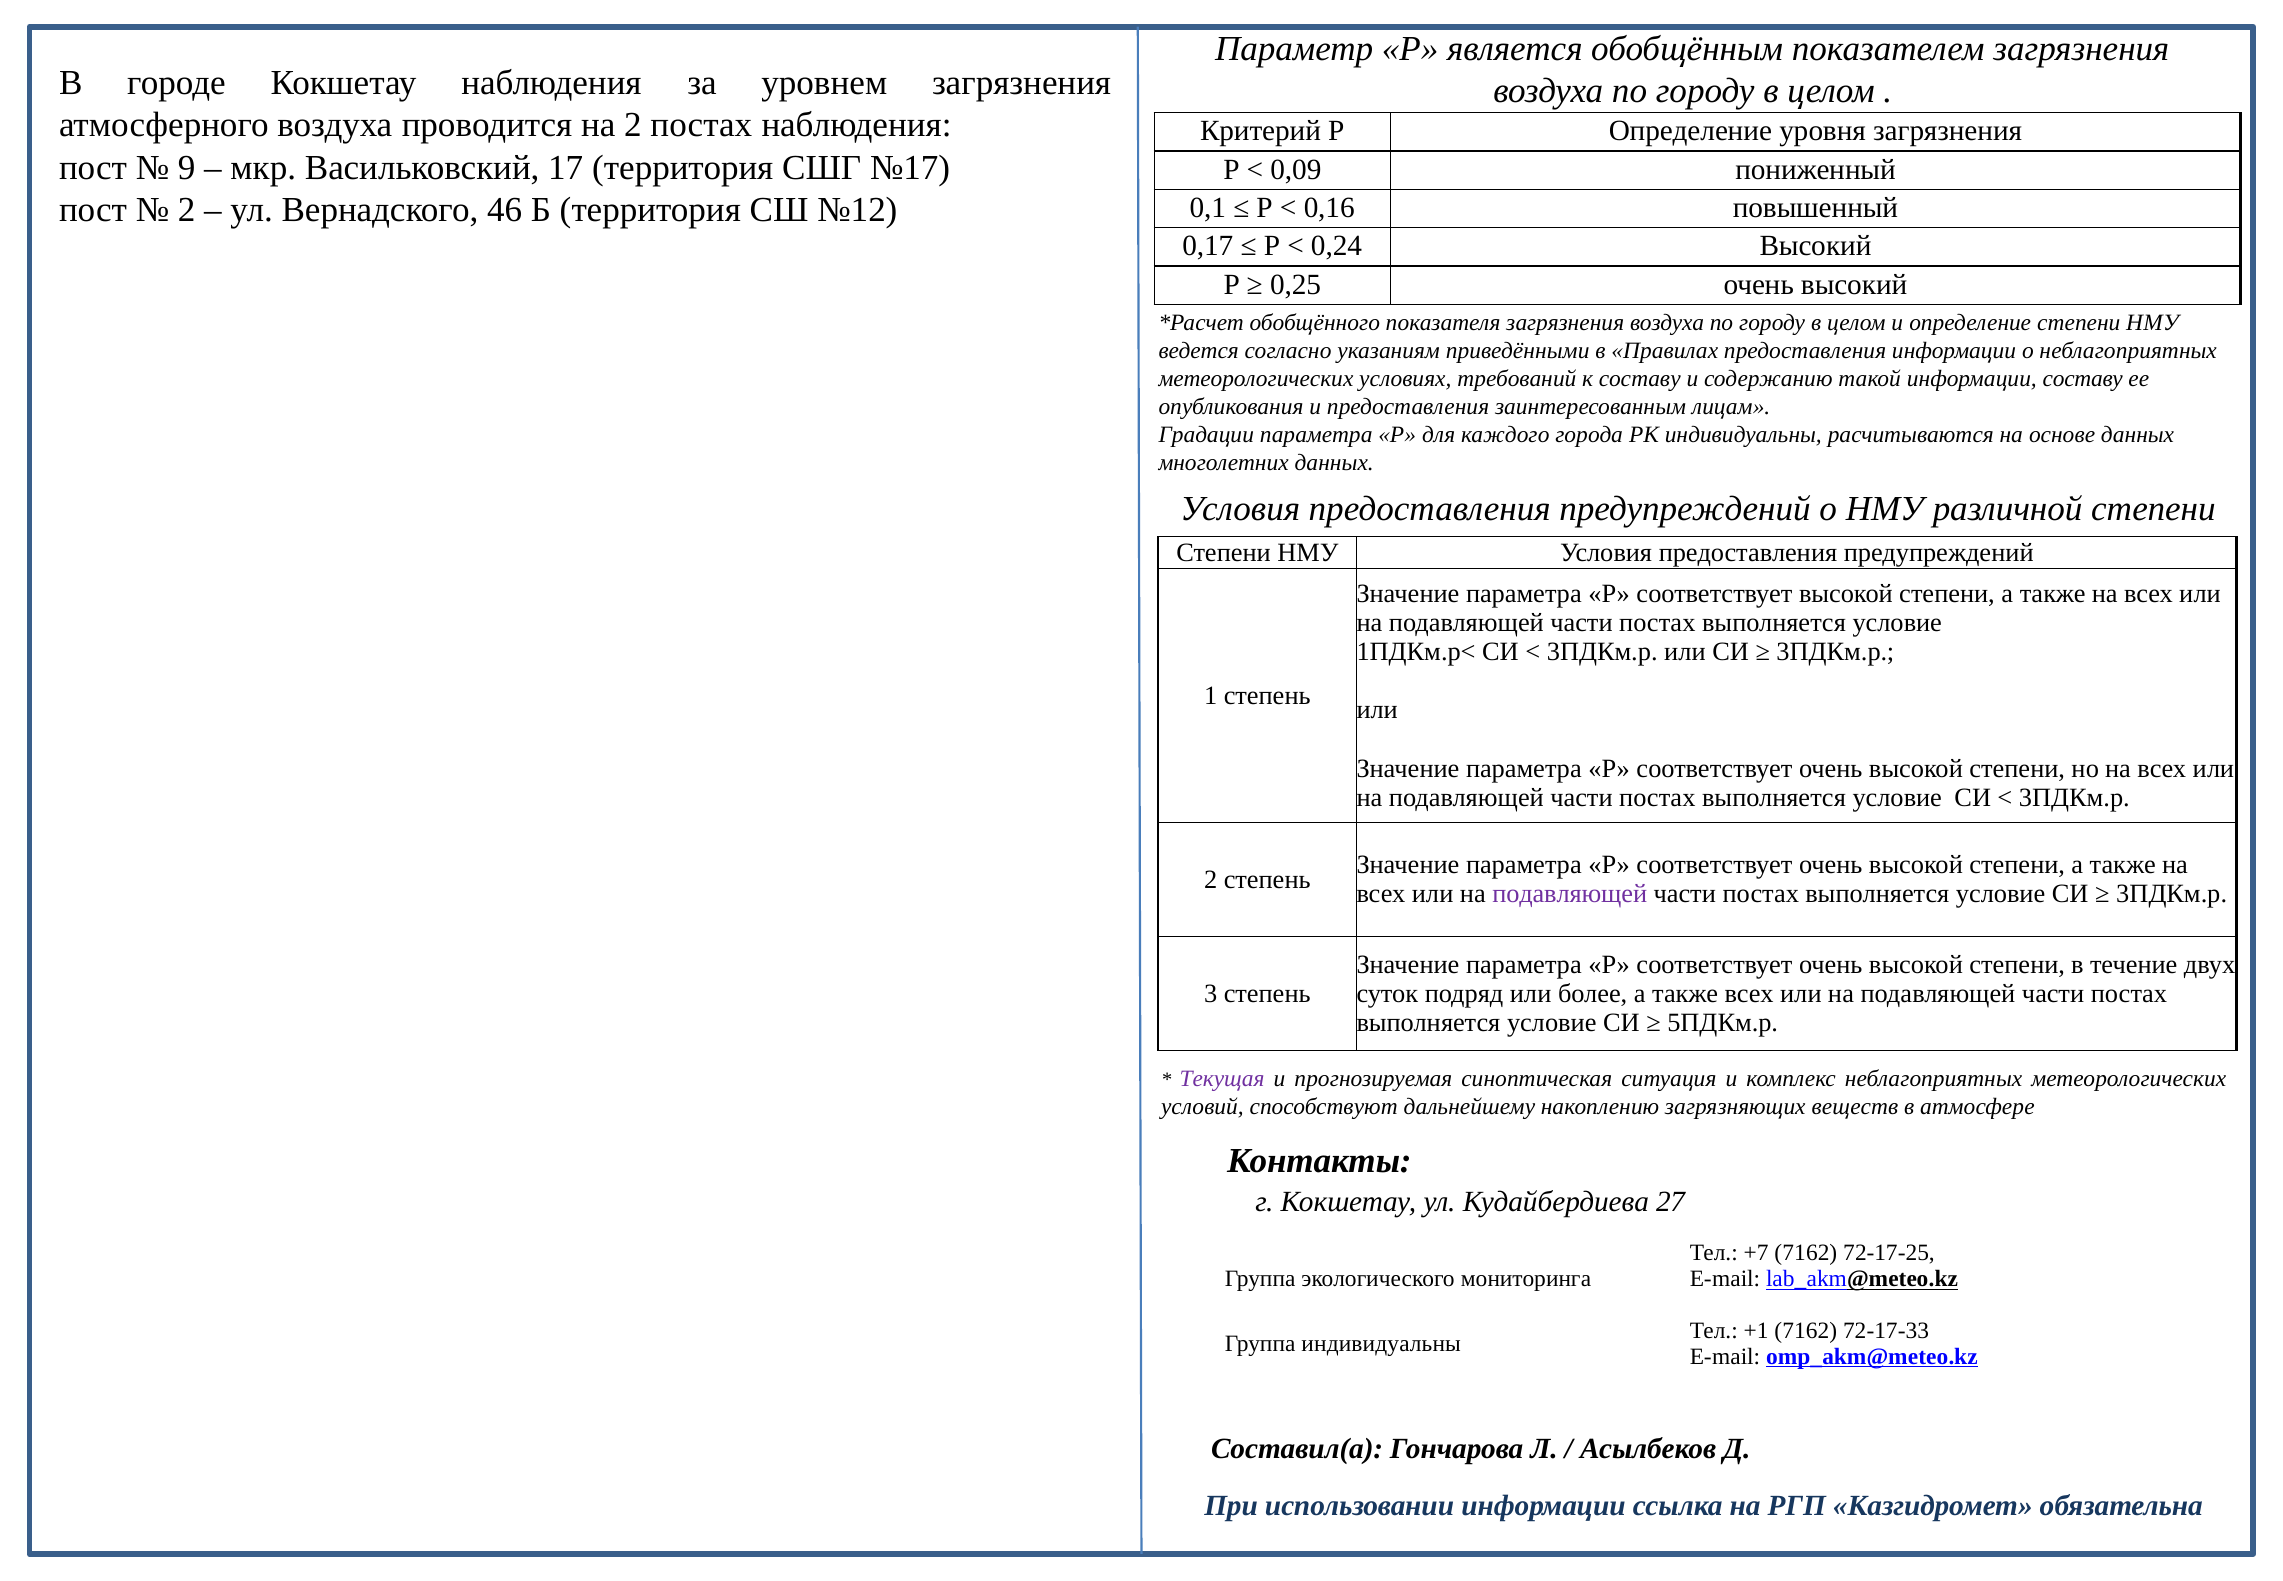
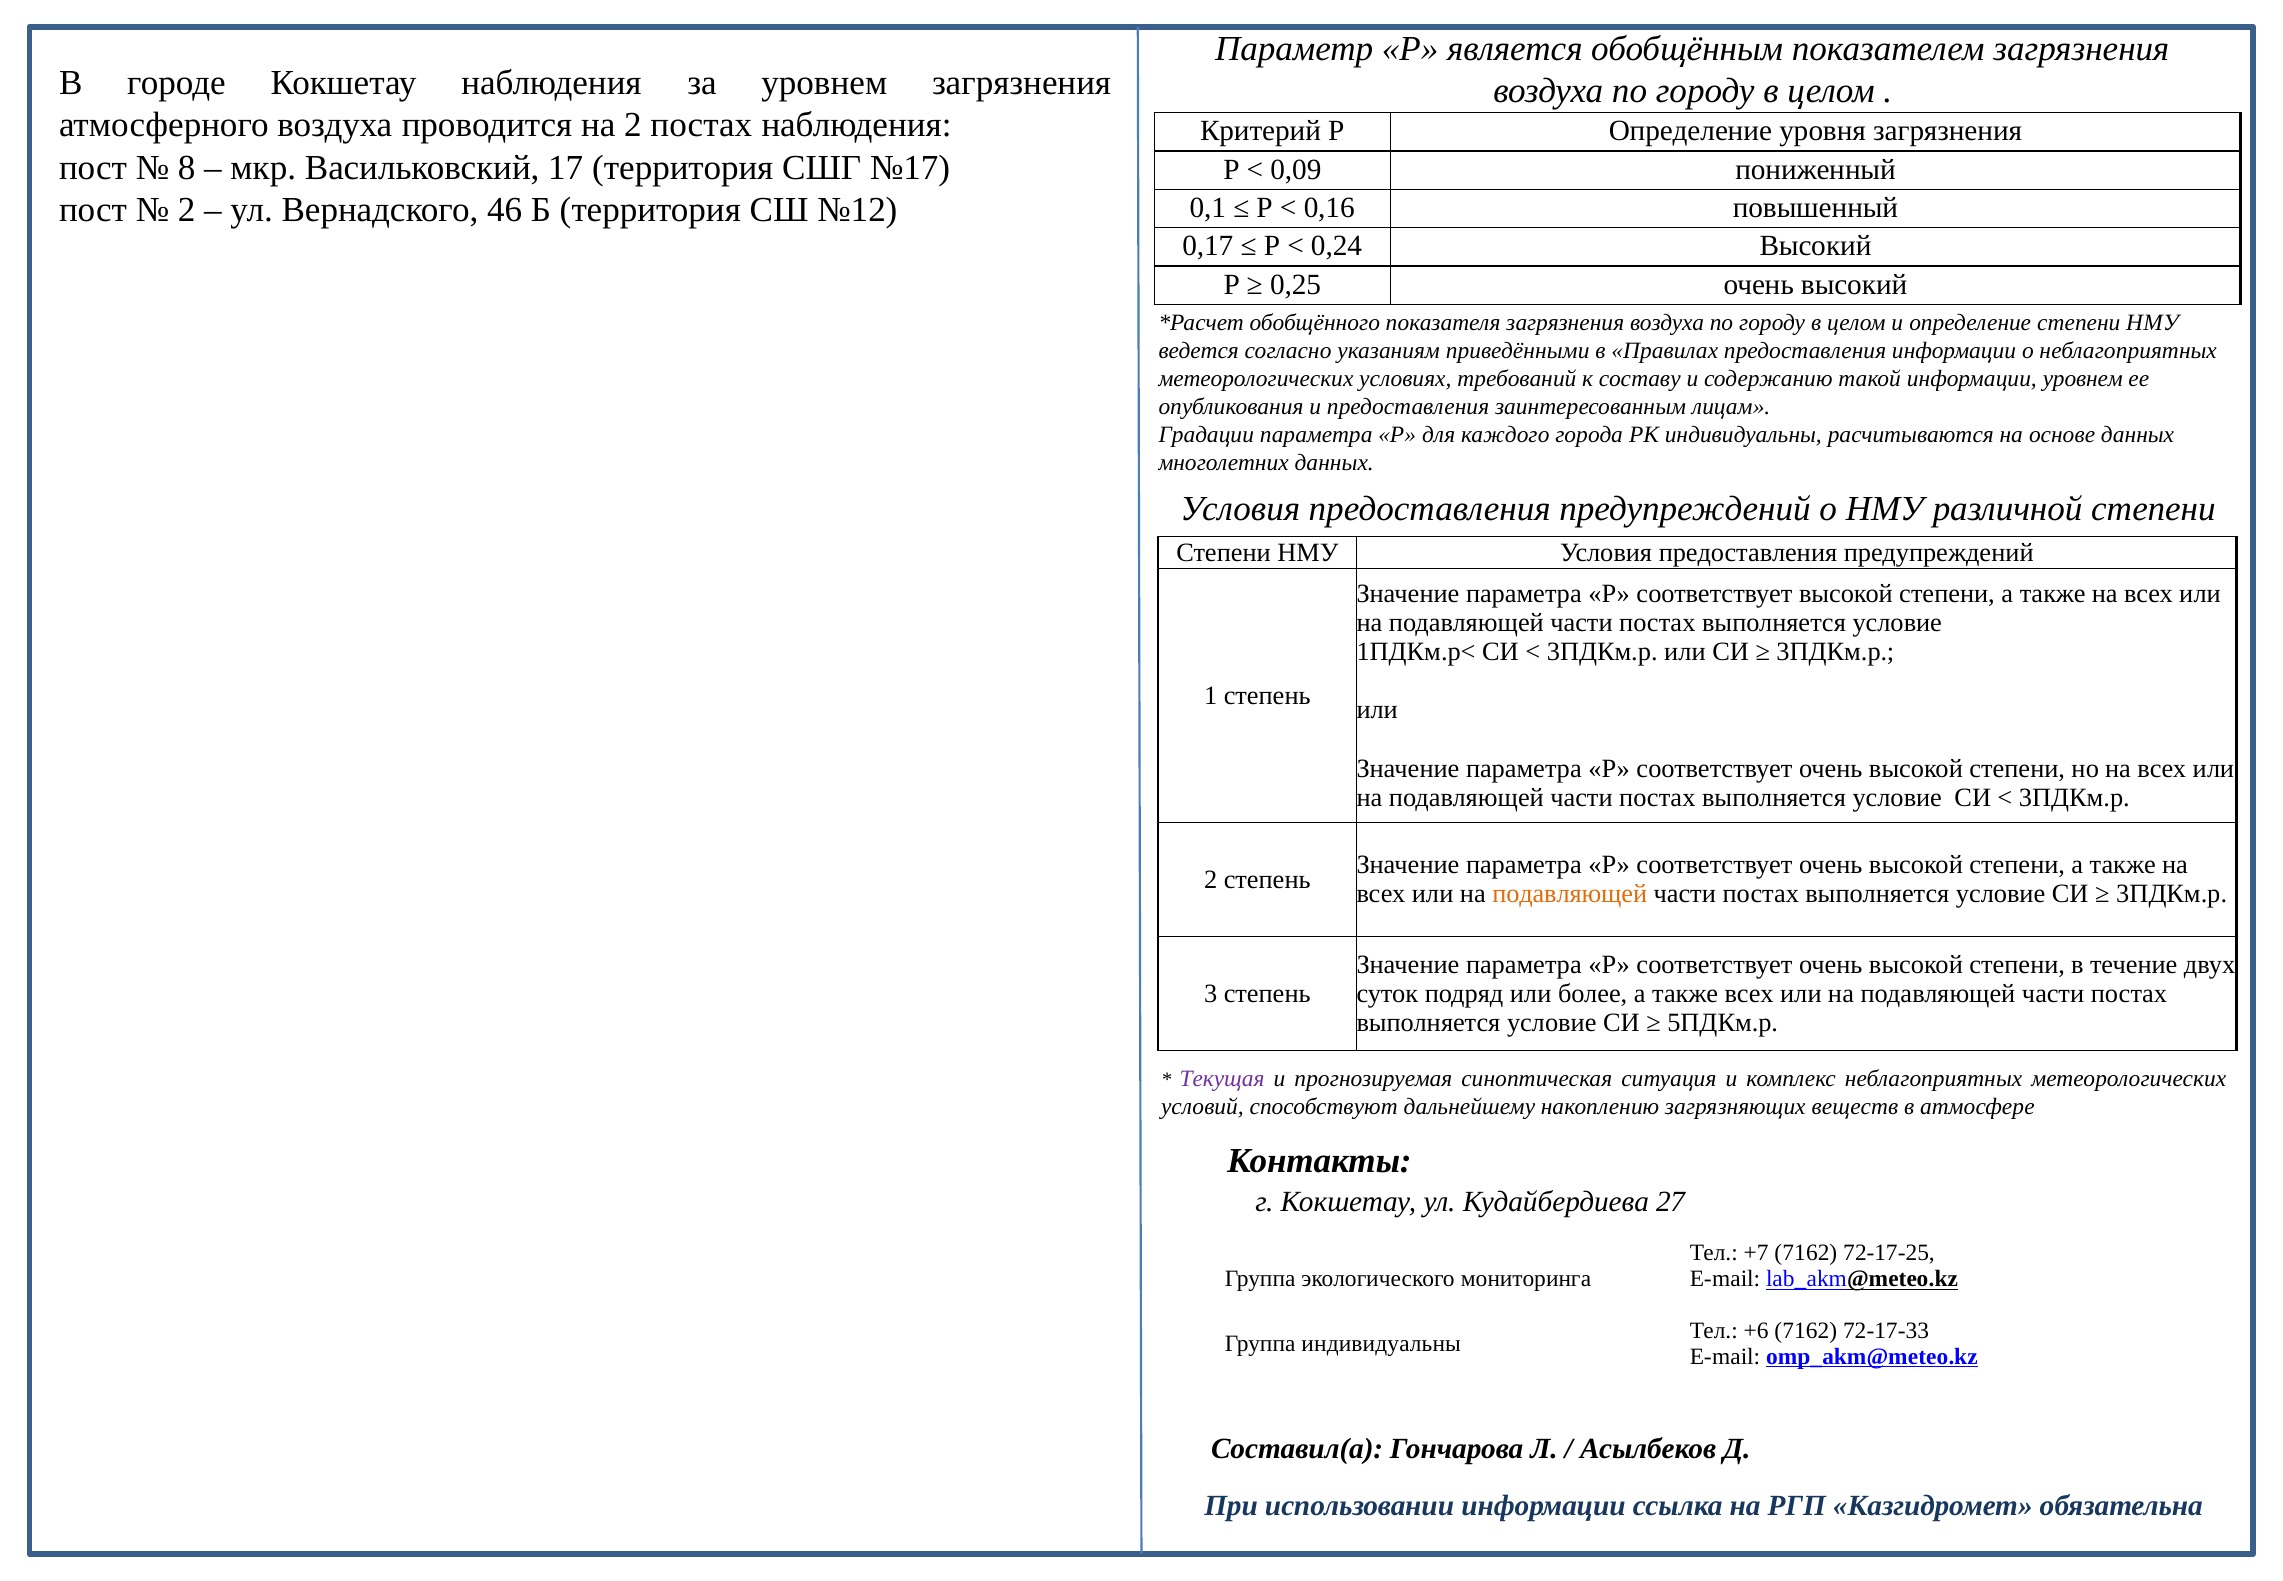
9: 9 -> 8 (187, 167)
информации составу: составу -> уровнем (2083, 379)
подавляющей colour: purple -> orange (1570, 894)
+1: +1 -> +6 (1756, 1330)
